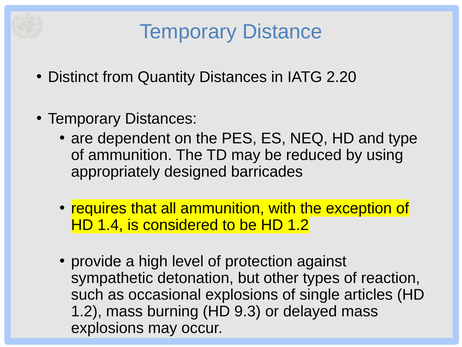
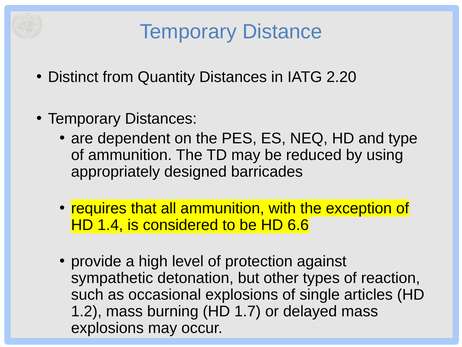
be HD 1.2: 1.2 -> 6.6 (298, 225)
9.3: 9.3 -> 1.7 (248, 311)
